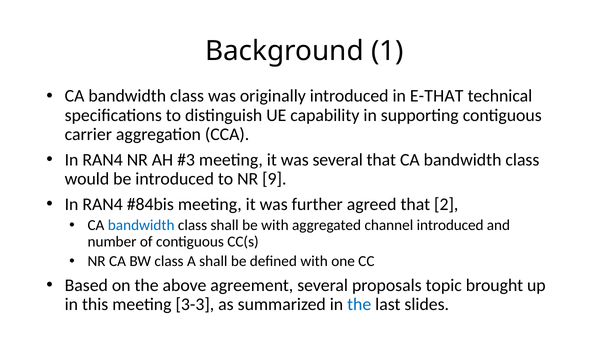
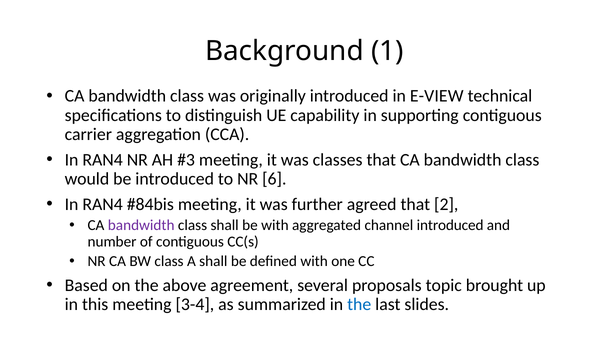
E-THAT: E-THAT -> E-VIEW (437, 96)
was several: several -> classes (338, 160)
9: 9 -> 6 (274, 179)
bandwidth colour: blue -> purple (141, 226)
3-3: 3-3 -> 3-4 (195, 305)
